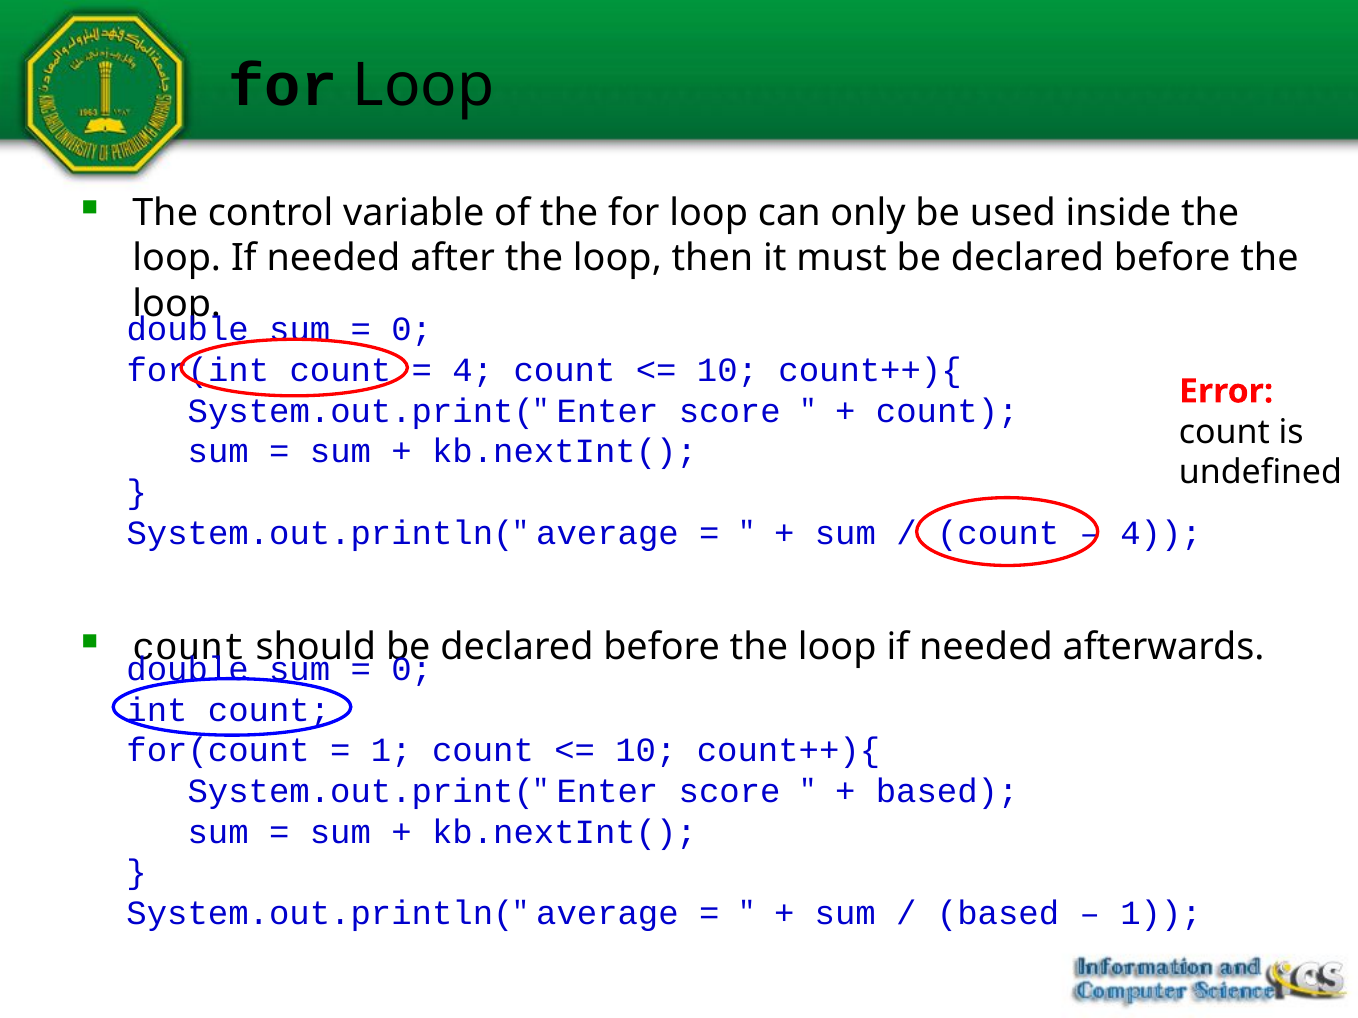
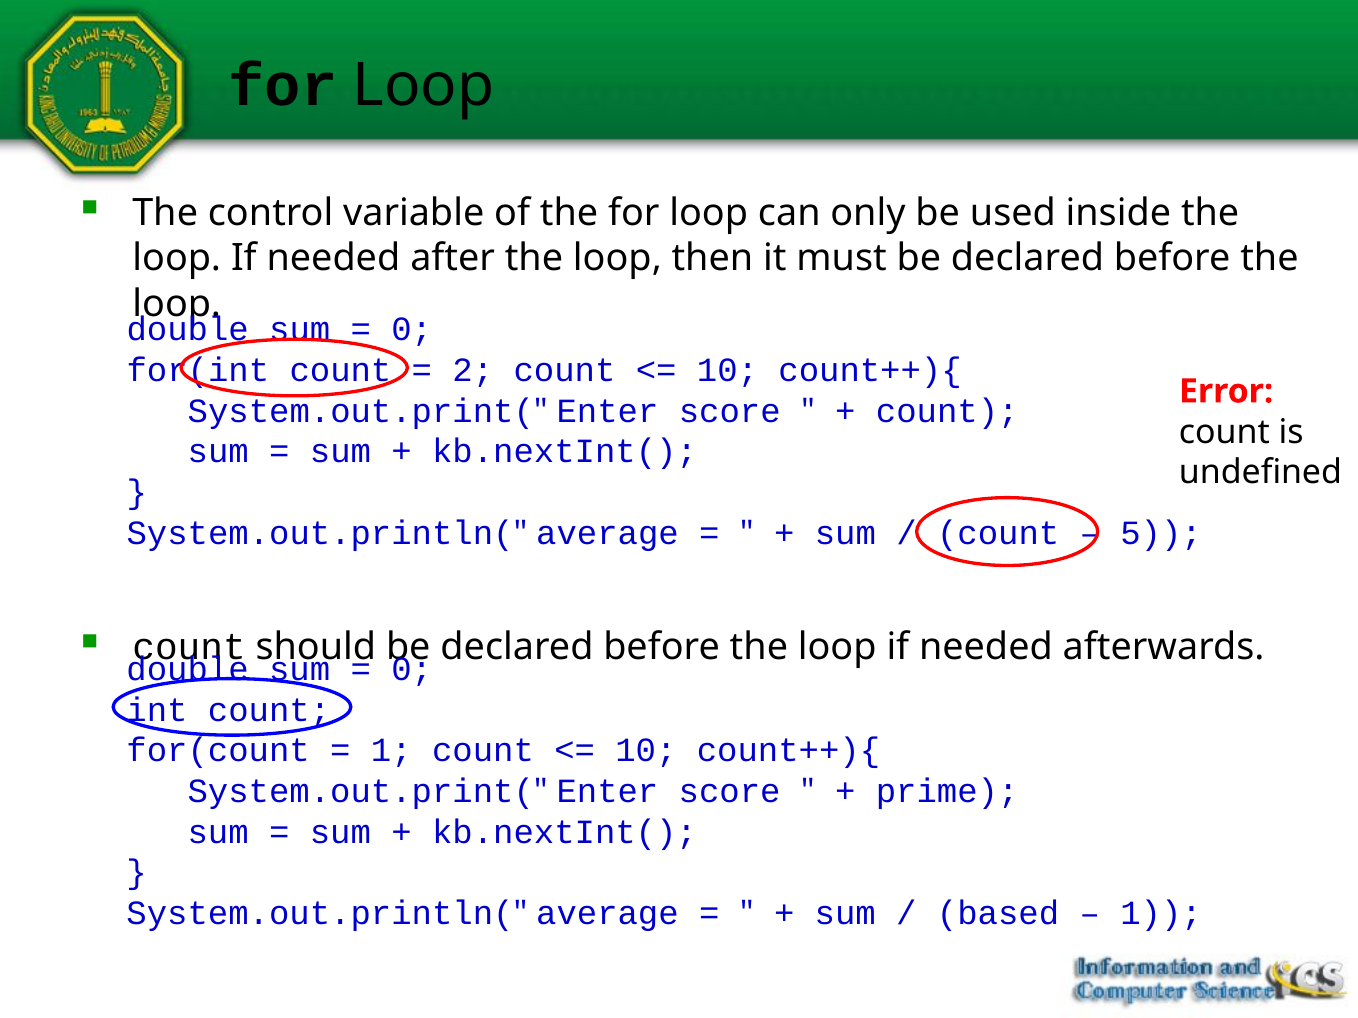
4: 4 -> 2 (473, 370)
4: 4 -> 5 (1161, 533)
based: based -> prime (947, 792)
